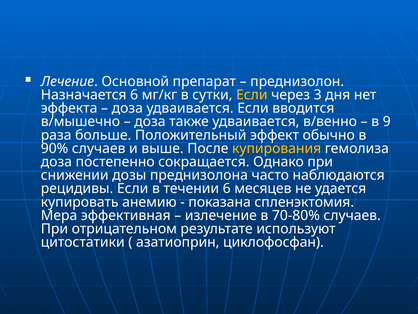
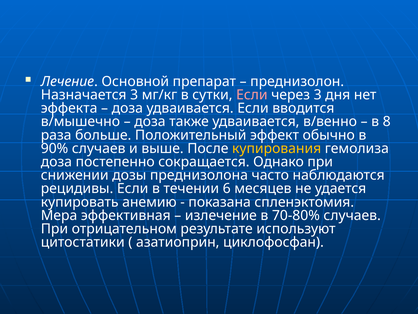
Назначается 6: 6 -> 3 (134, 95)
Если colour: yellow -> pink (252, 95)
9: 9 -> 8 (387, 121)
